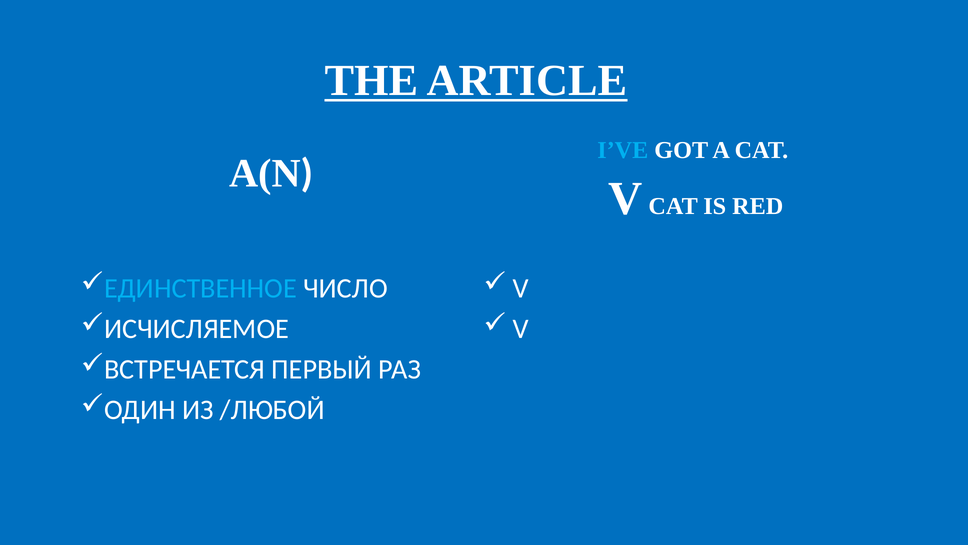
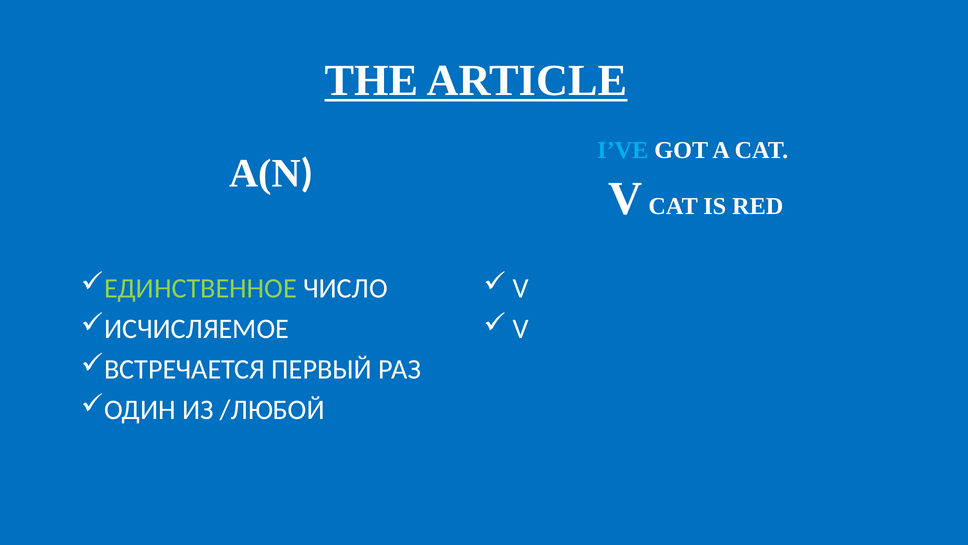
ЕДИНСТВЕННОЕ colour: light blue -> light green (200, 288)
